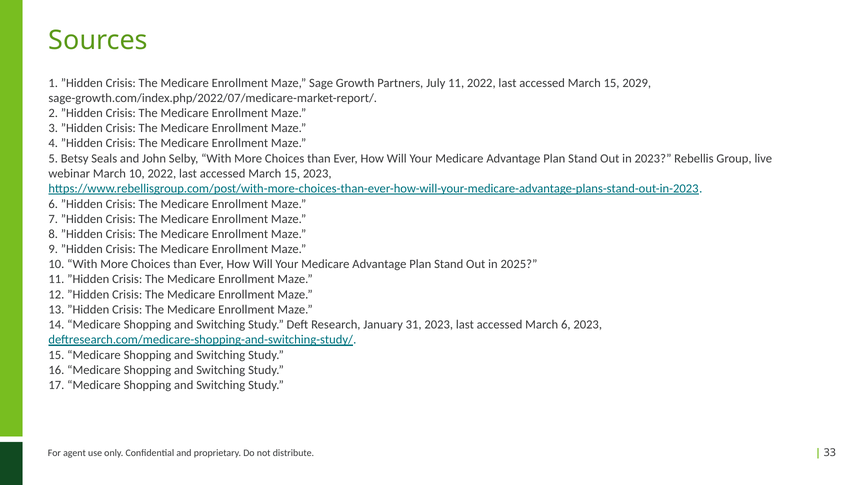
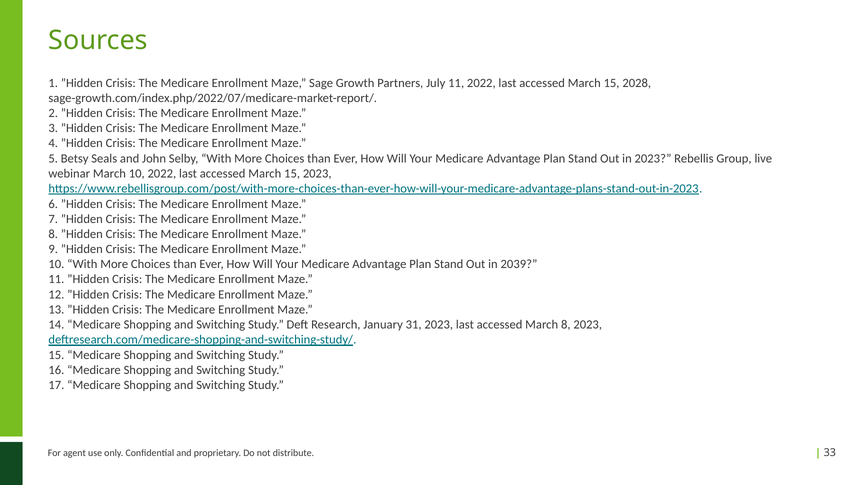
2029: 2029 -> 2028 (637, 83)
2025: 2025 -> 2039 (519, 264)
March 6: 6 -> 8 (566, 325)
